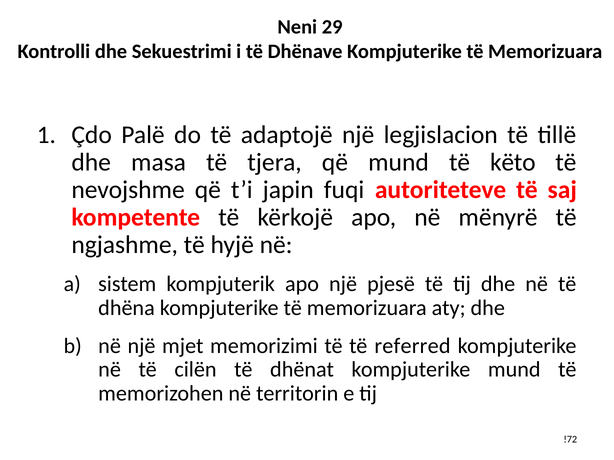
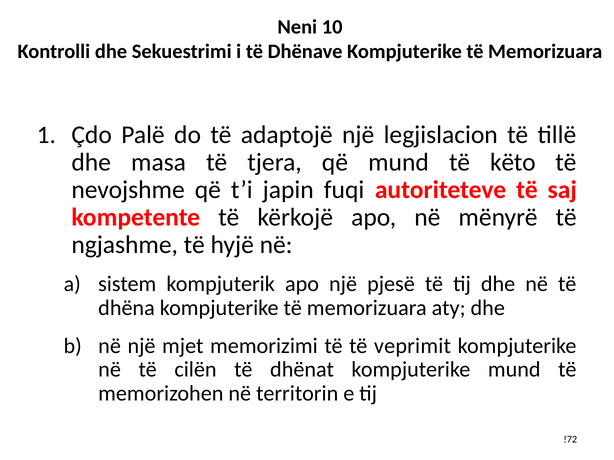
29: 29 -> 10 (332, 27)
referred: referred -> veprimit (412, 346)
